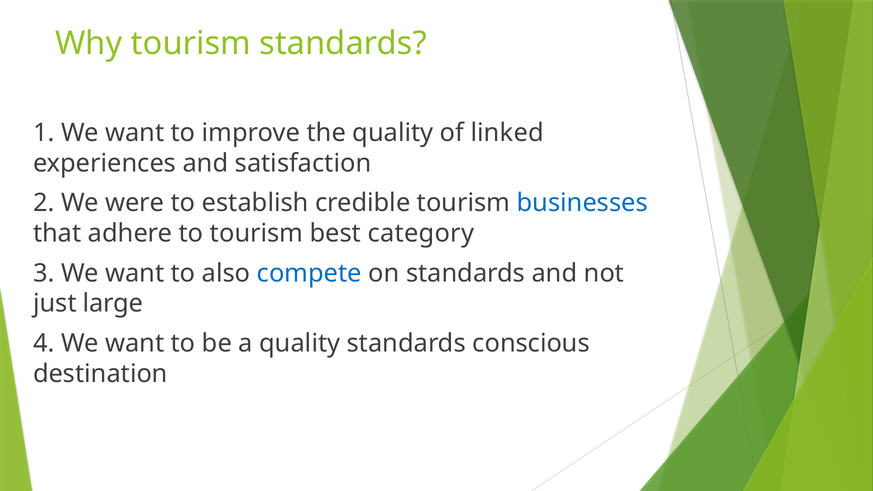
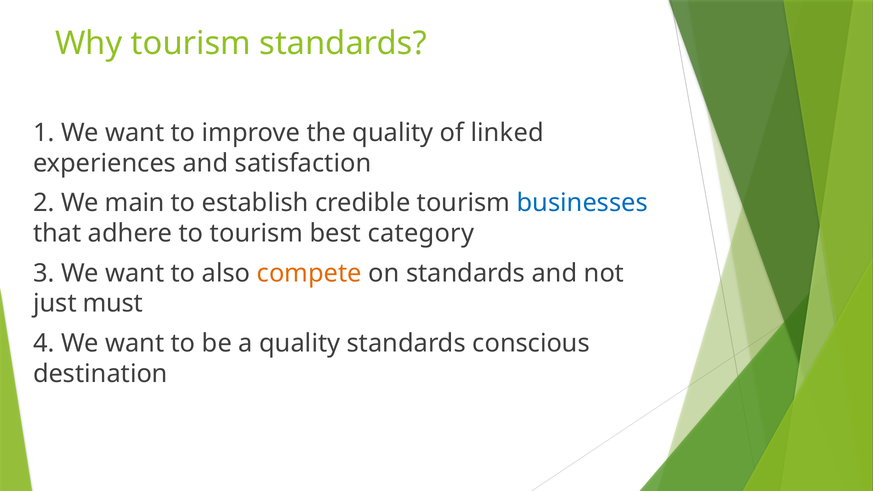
were: were -> main (135, 203)
compete colour: blue -> orange (309, 273)
large: large -> must (113, 304)
